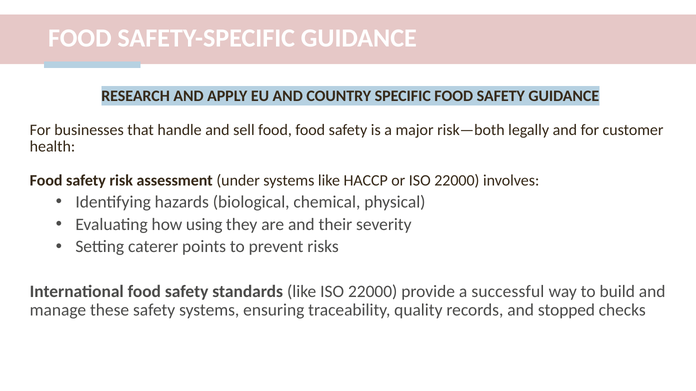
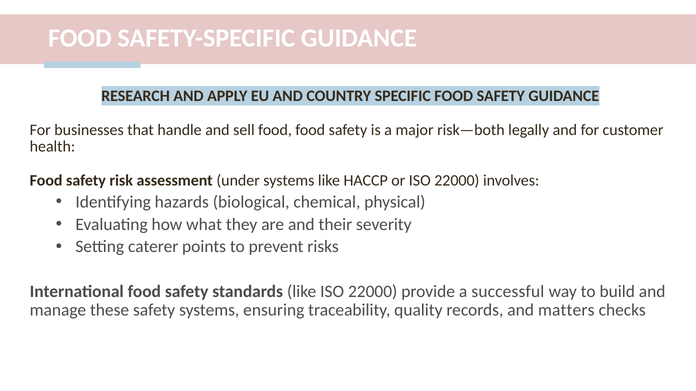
using: using -> what (204, 225)
stopped: stopped -> matters (566, 311)
